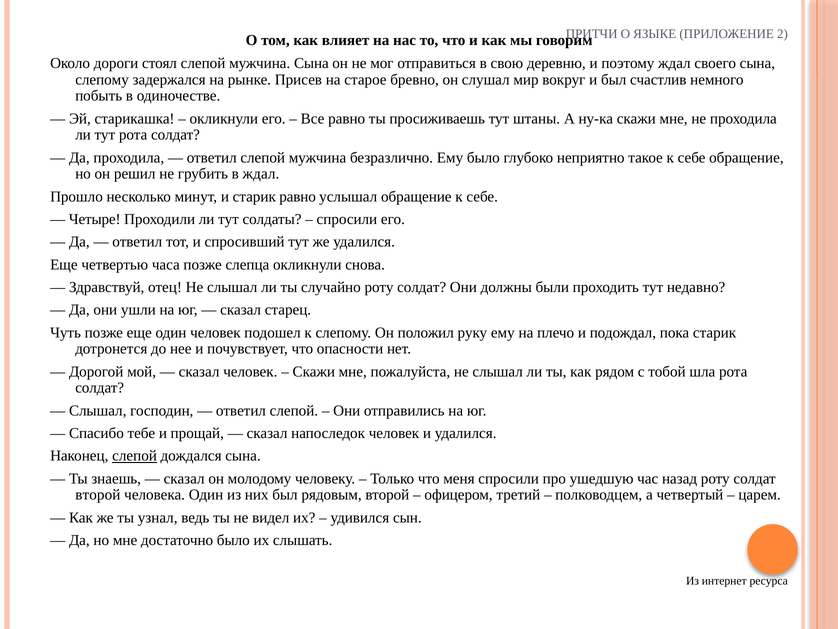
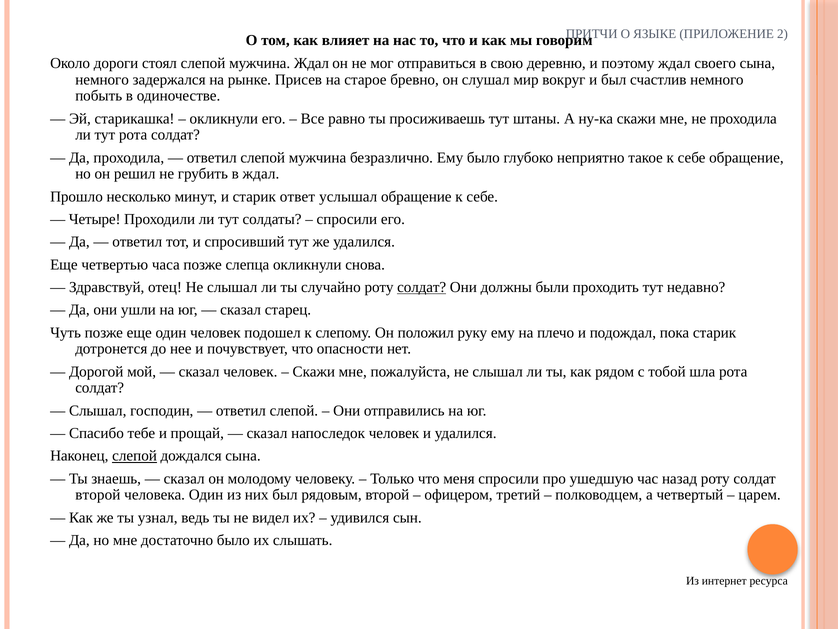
мужчина Сына: Сына -> Ждал (311, 63)
слепому: слепому -> немного (102, 79)
старик равно: равно -> ответ (297, 196)
солдат underline: none -> present (422, 287)
